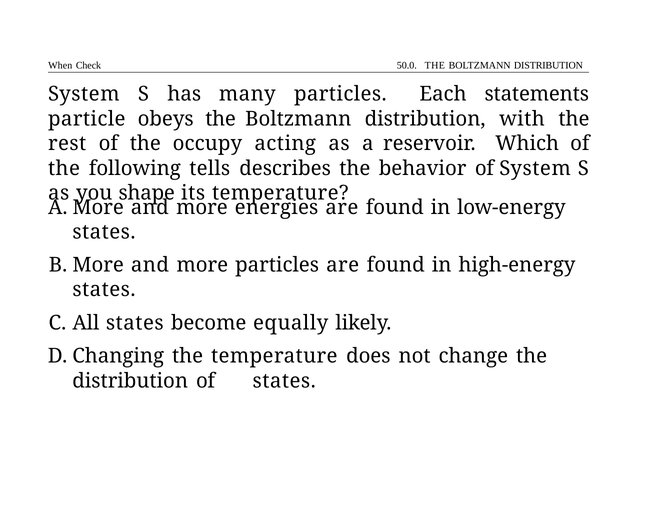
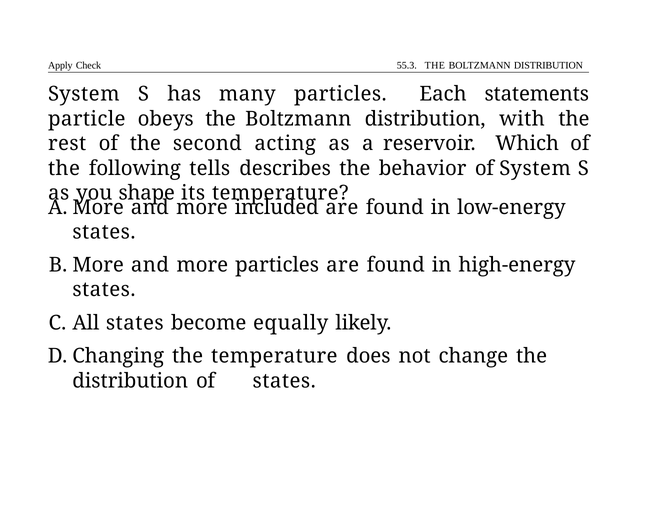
When: When -> Apply (60, 65)
50.0: 50.0 -> 55.3 (407, 65)
occupy: occupy -> second (207, 144)
energies: energies -> included (277, 207)
